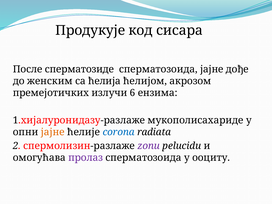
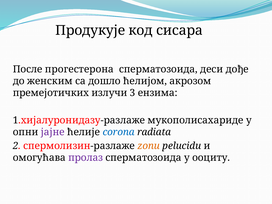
сперматозиде: сперматозиде -> прогестерона (79, 69)
сперматозоида јајне: јајне -> деси (212, 69)
ћелија: ћелија -> дошло (104, 81)
6: 6 -> 3 (133, 93)
јајне colour: orange -> purple (53, 132)
zonu colour: purple -> orange (149, 146)
